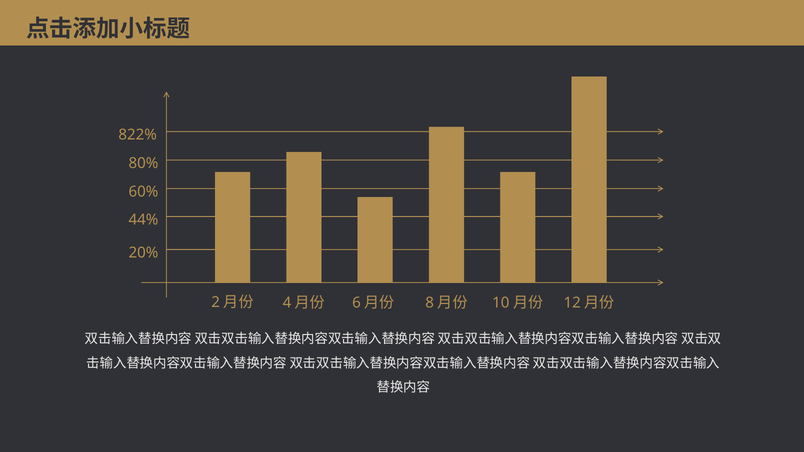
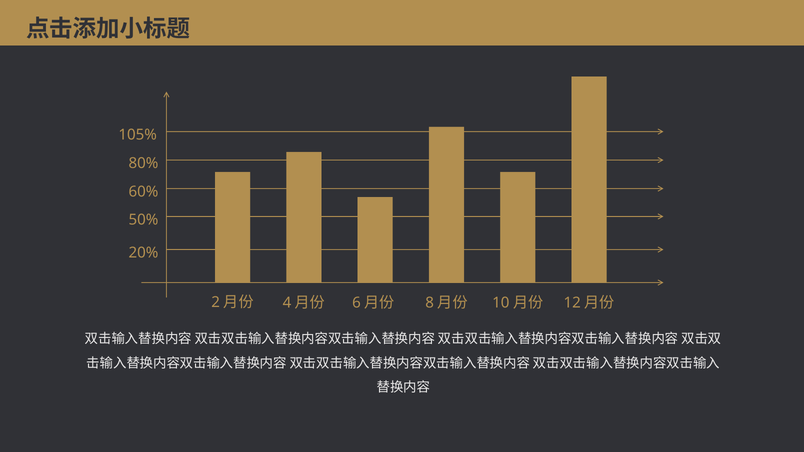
822%: 822% -> 105% (138, 135)
44%: 44% -> 50% (143, 220)
